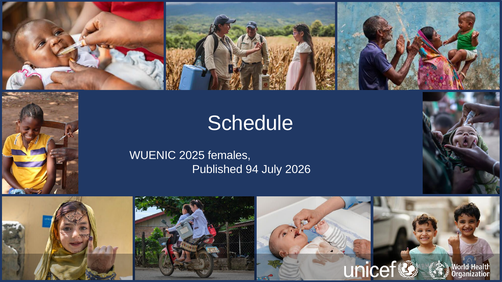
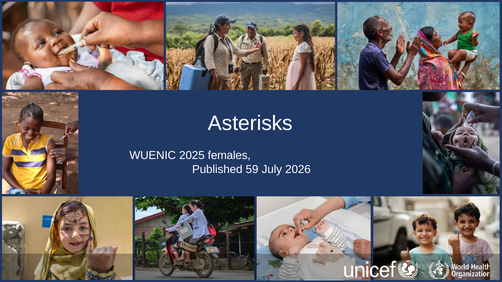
Schedule: Schedule -> Asterisks (250, 124)
94: 94 -> 59 (252, 170)
